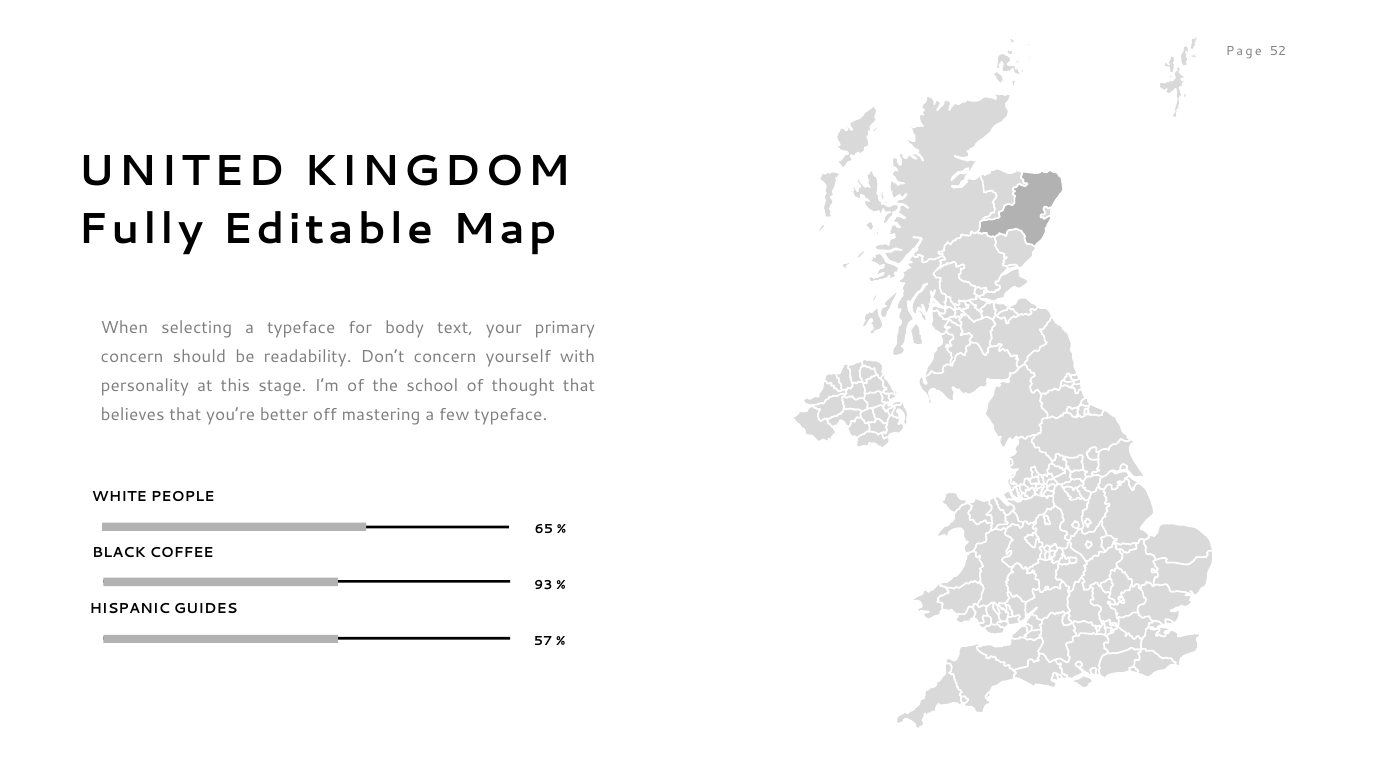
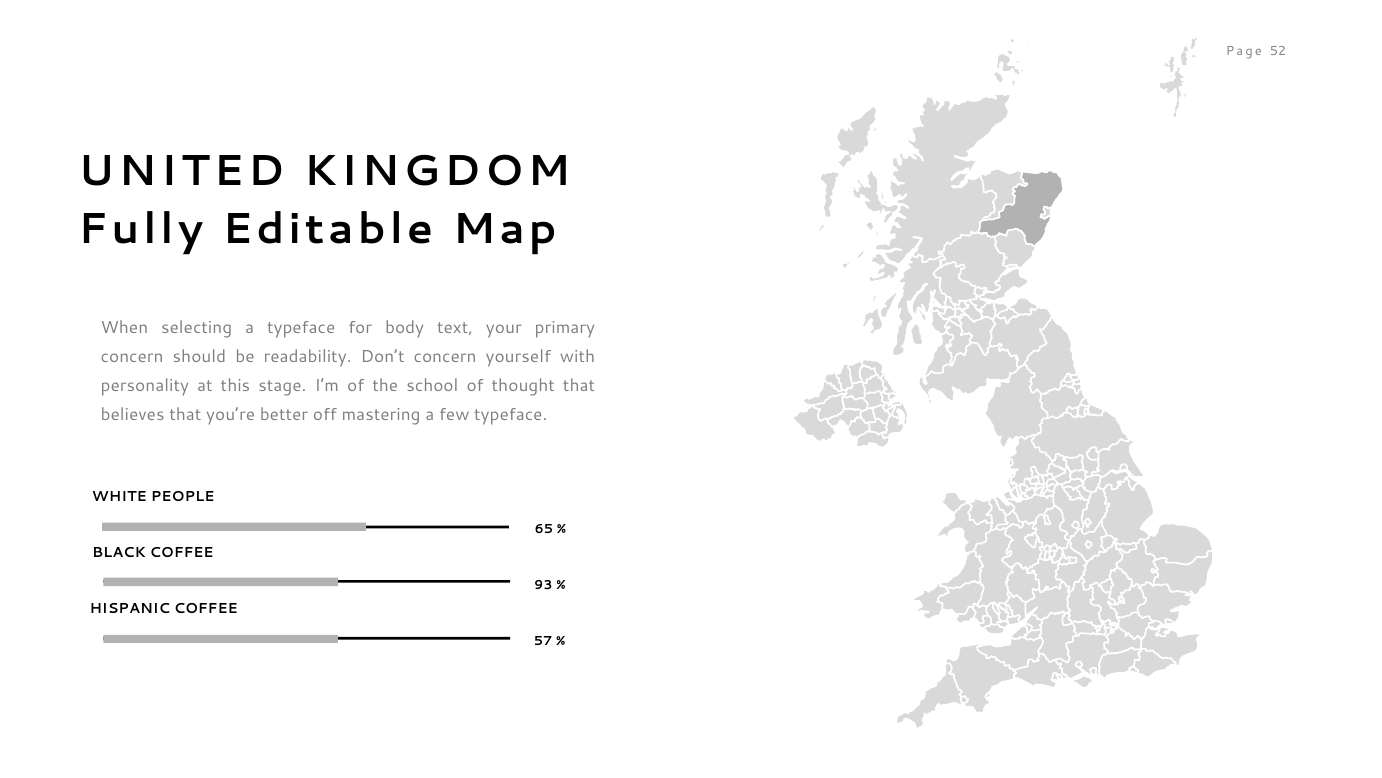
HISPANIC GUIDES: GUIDES -> COFFEE (206, 609)
